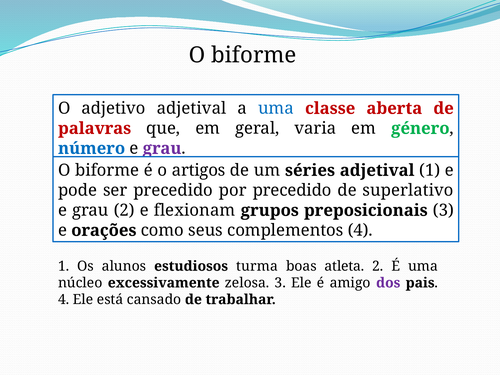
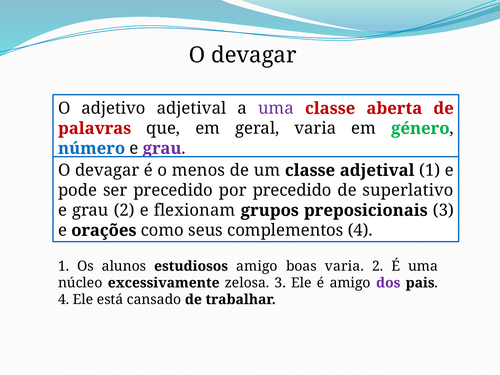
biforme: biforme -> devagar (254, 55)
uma colour: blue -> purple (276, 108)
biforme: biforme -> devagar (107, 170)
artigos: artigos -> menos (198, 170)
um séries: séries -> classe (310, 170)
estudiosos turma: turma -> amigo (257, 266)
boas atleta: atleta -> varia (344, 266)
